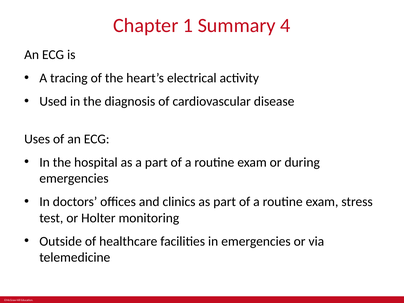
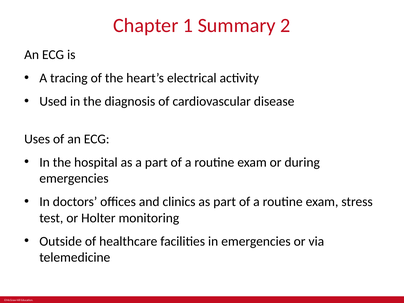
4: 4 -> 2 (285, 26)
